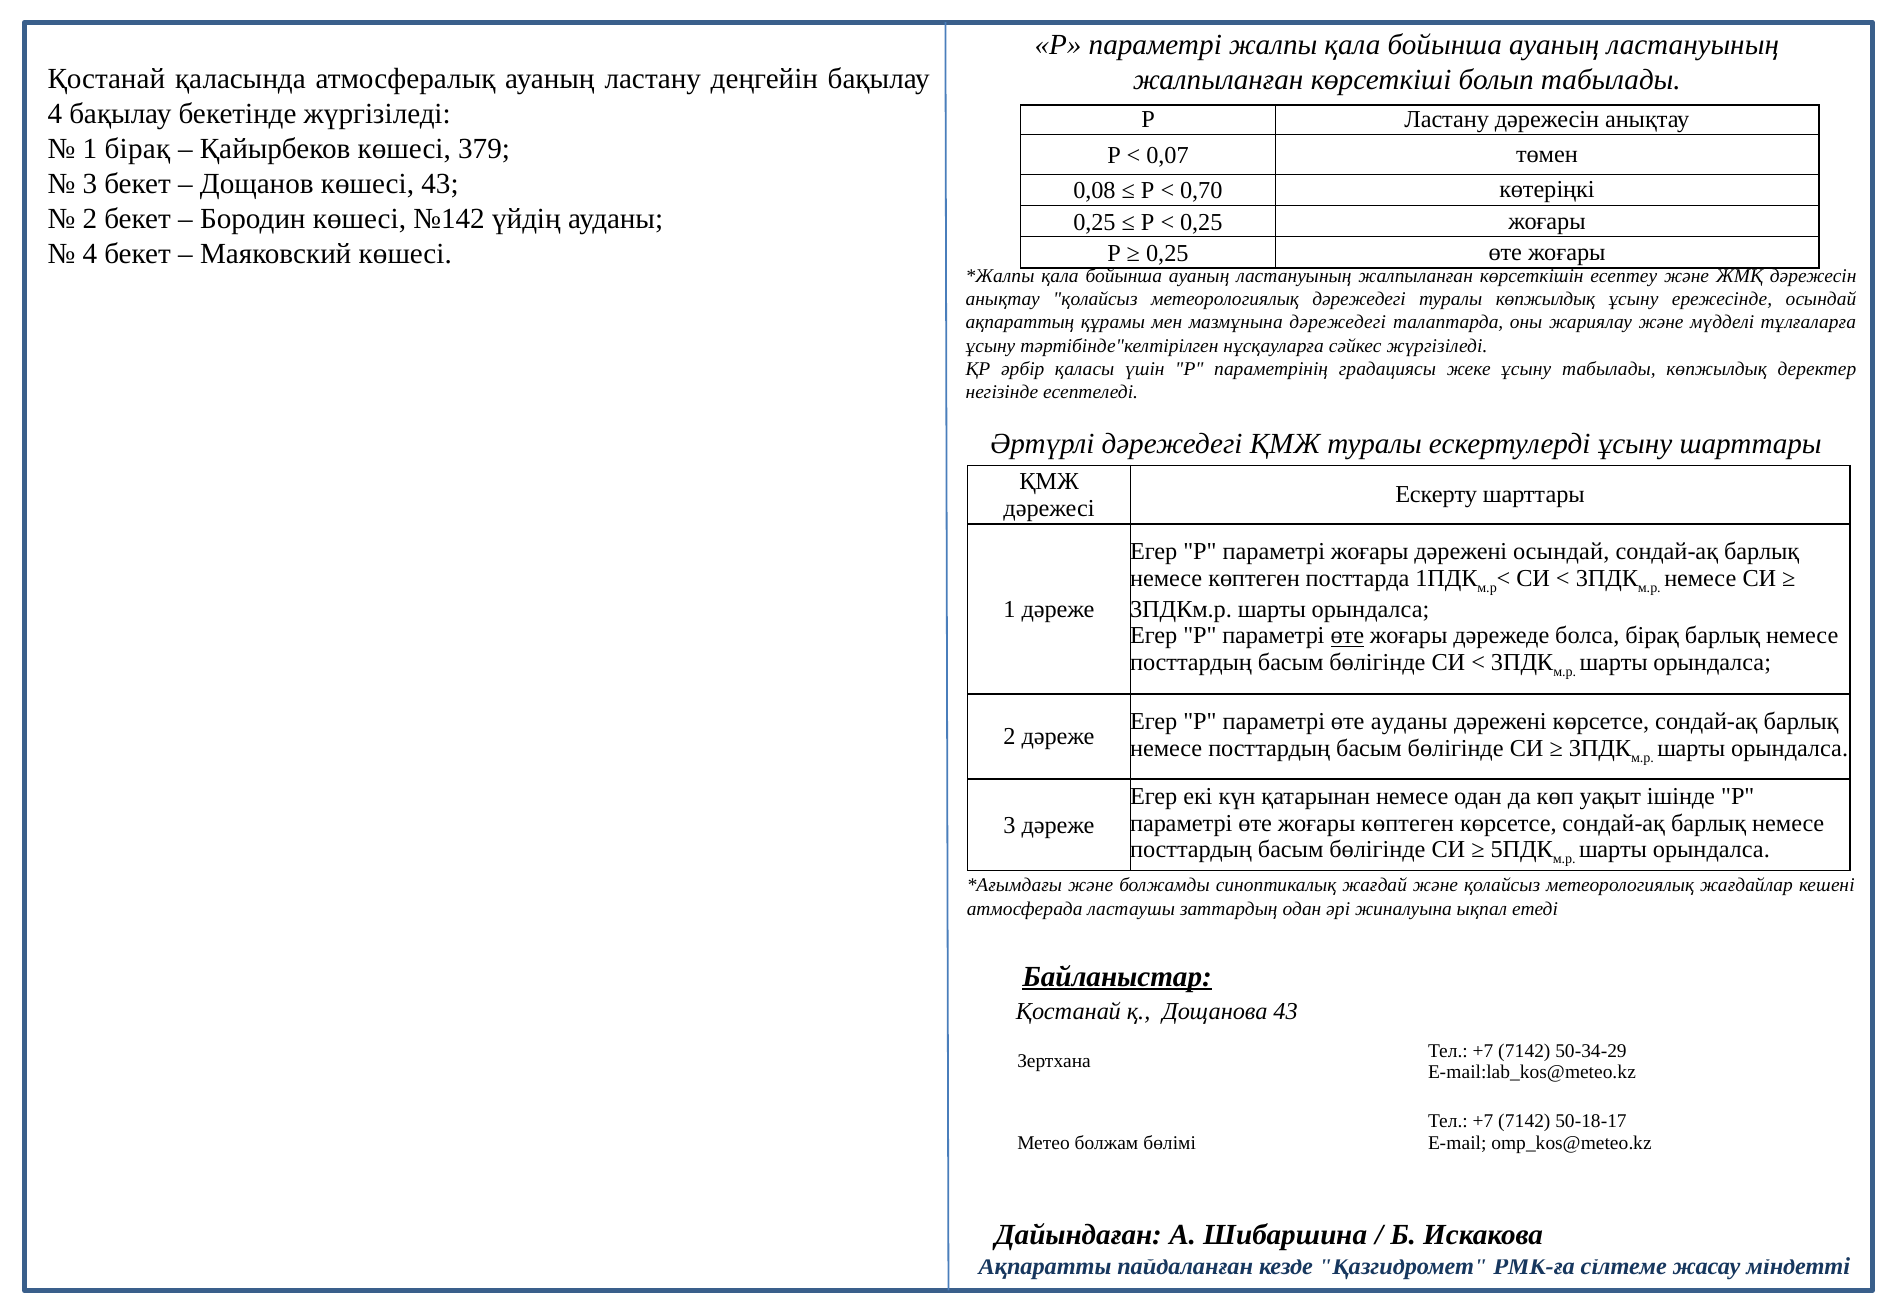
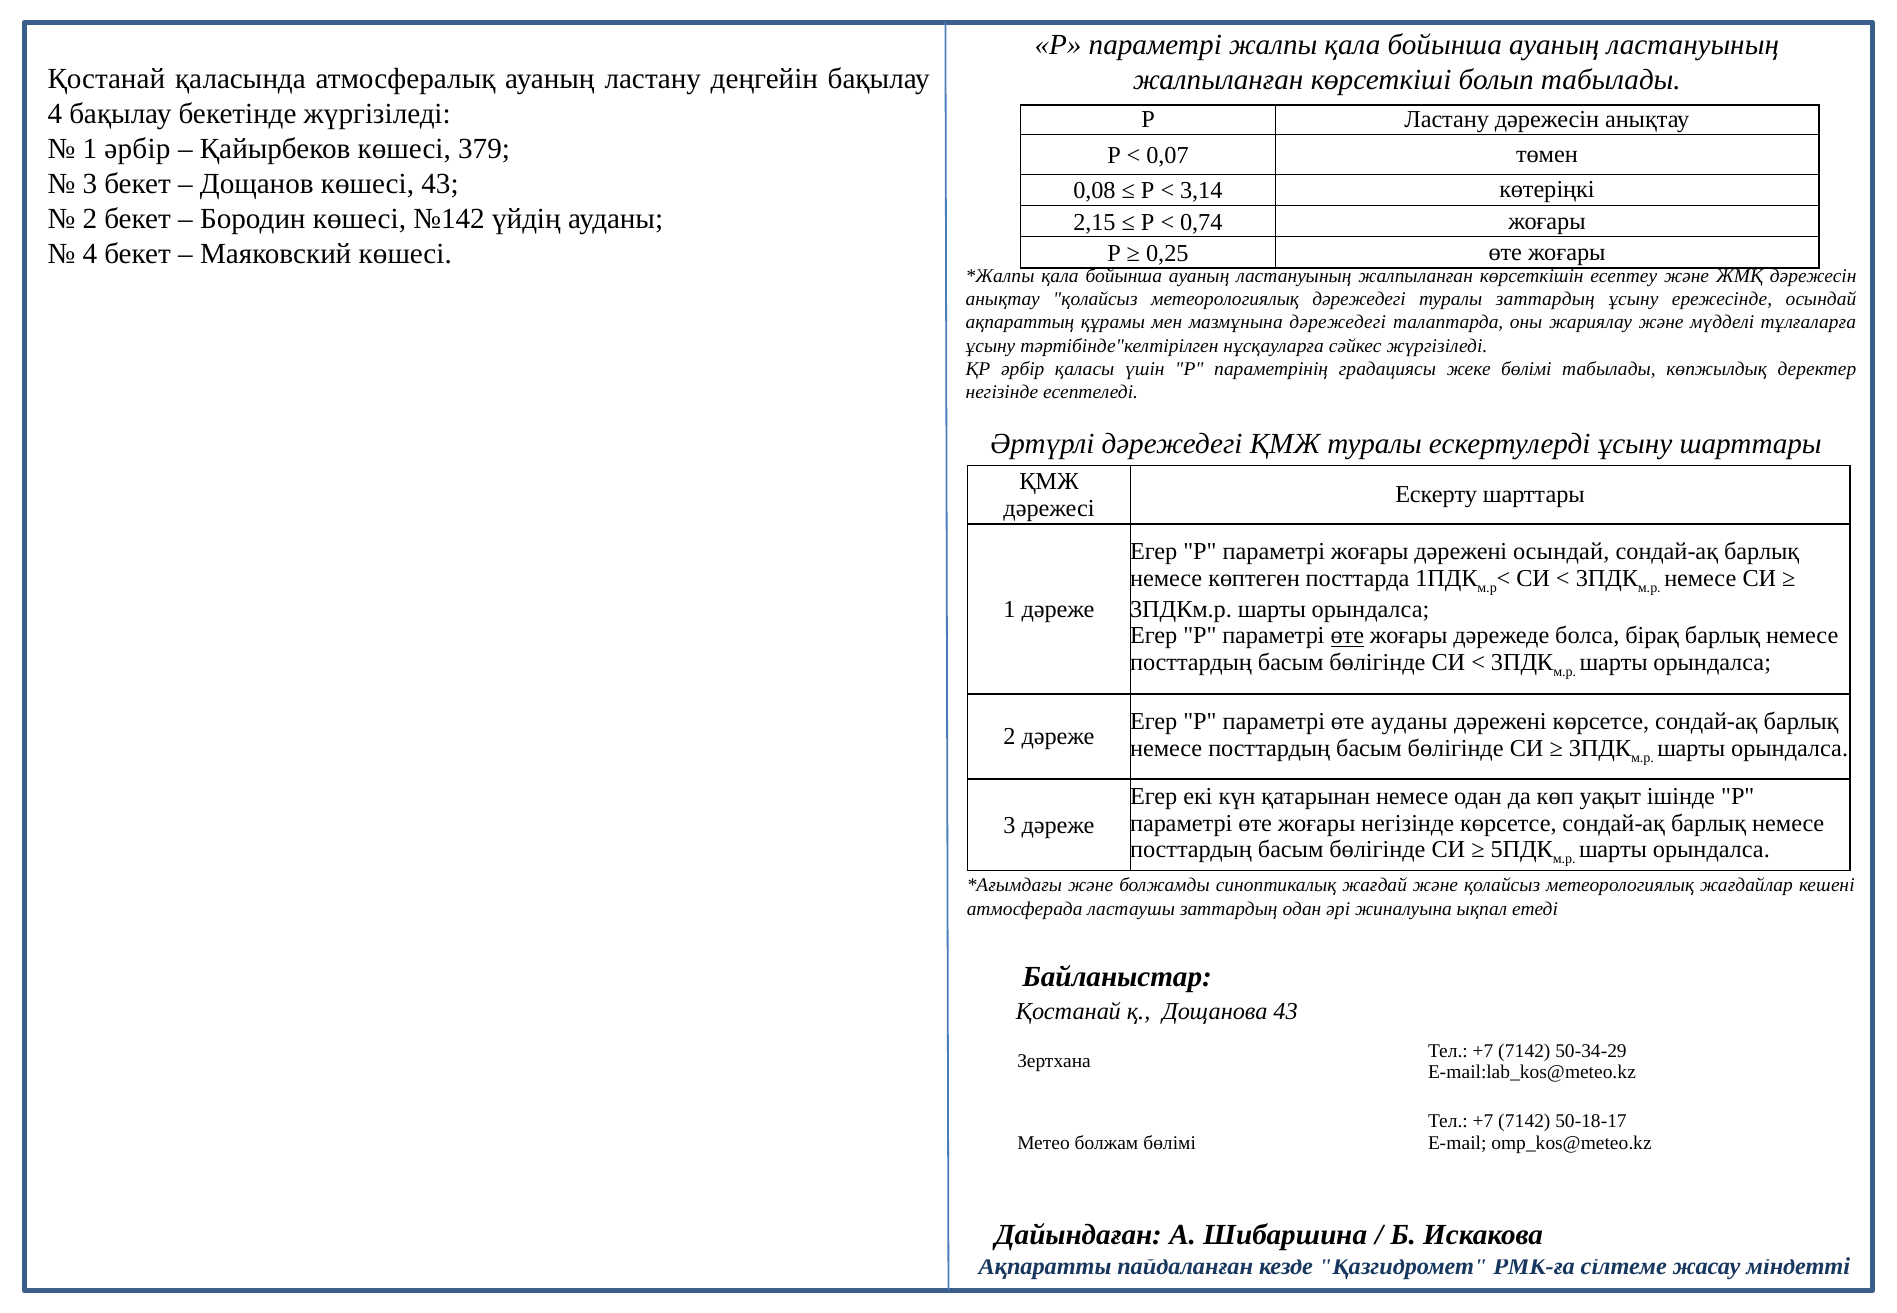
1 бірақ: бірақ -> әрбір (137, 149)
0,70: 0,70 -> 3,14 (1201, 191)
0,25: 0,25 -> 2,15 (1094, 222)
0,25: 0,25 -> 0,74 (1201, 222)
туралы көпжылдық: көпжылдық -> заттардың (1545, 299)
жеке ұсыну: ұсыну -> бөлімі (1526, 369)
жоғары көптеген: көптеген -> негізінде (1408, 823)
Байланыстар underline: present -> none (1117, 977)
